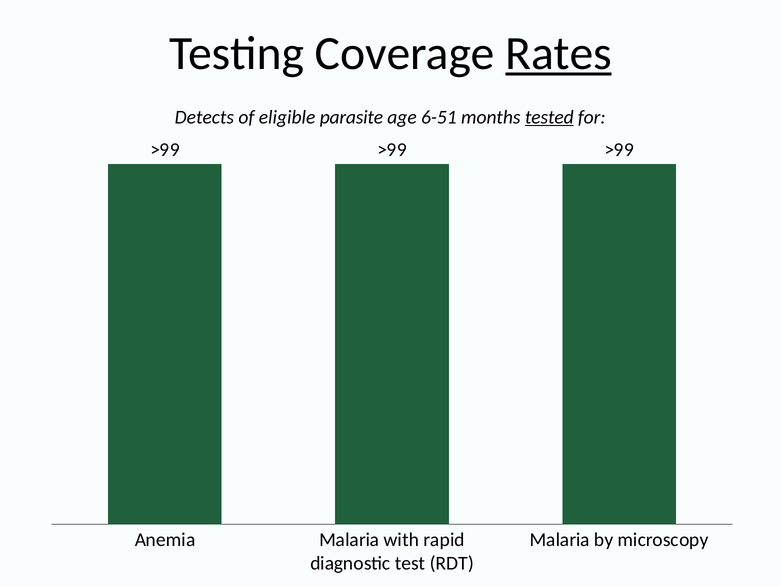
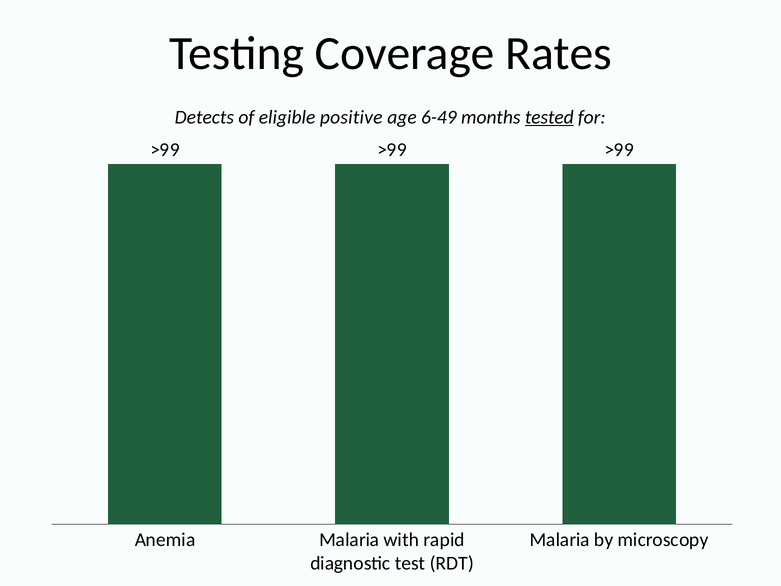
Rates underline: present -> none (559, 53)
parasite: parasite -> positive (351, 117)
6-51: 6-51 -> 6-49 (439, 117)
